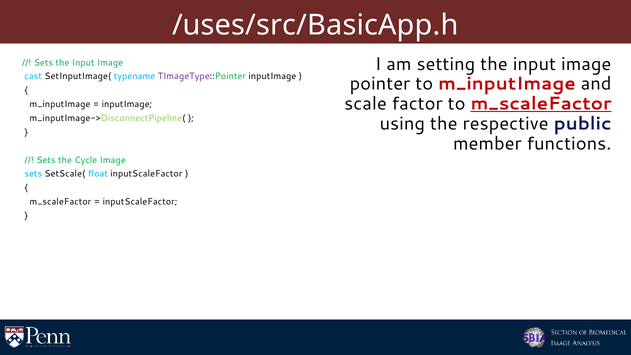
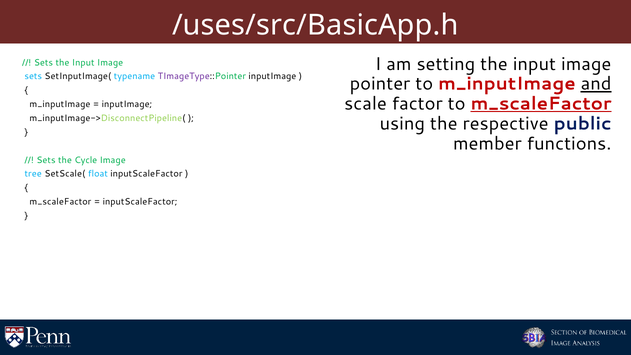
cast: cast -> sets (33, 76)
and underline: none -> present (596, 84)
sets: sets -> tree (33, 174)
